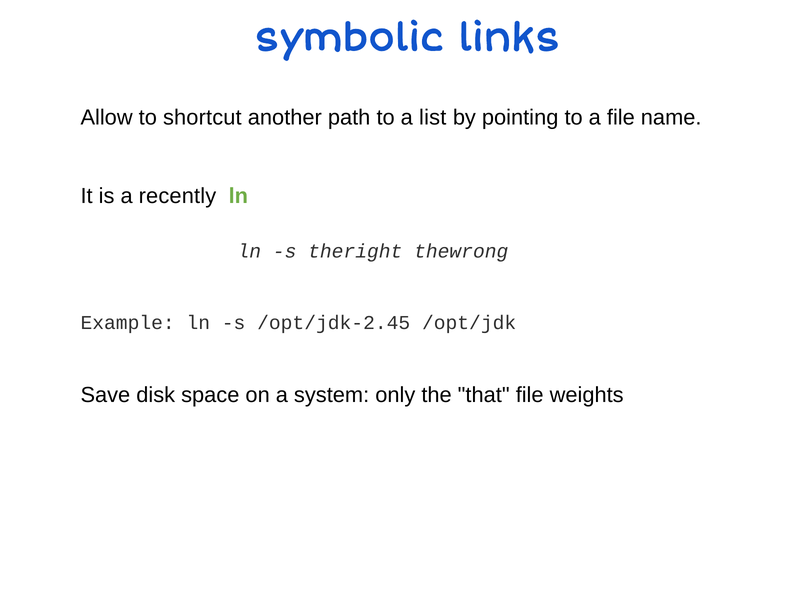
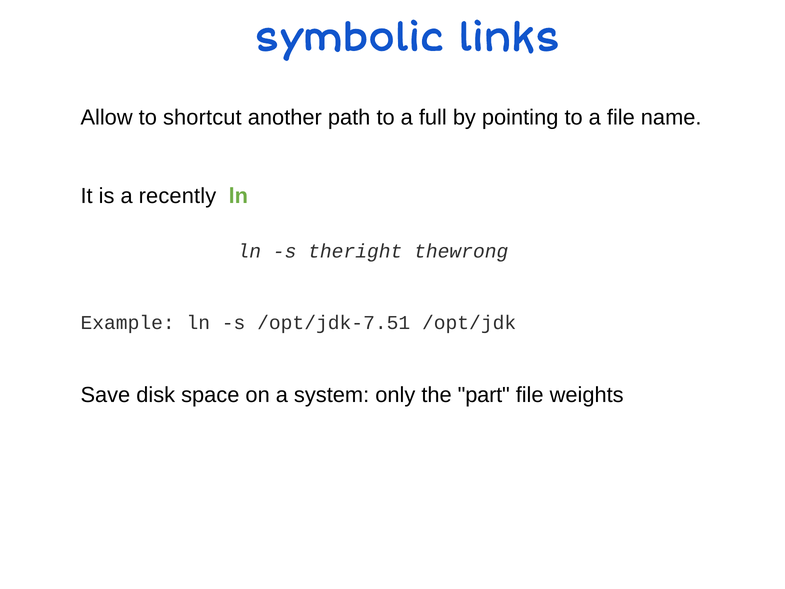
list: list -> full (433, 118)
/opt/jdk-2.45: /opt/jdk-2.45 -> /opt/jdk-7.51 (334, 323)
that: that -> part (484, 395)
